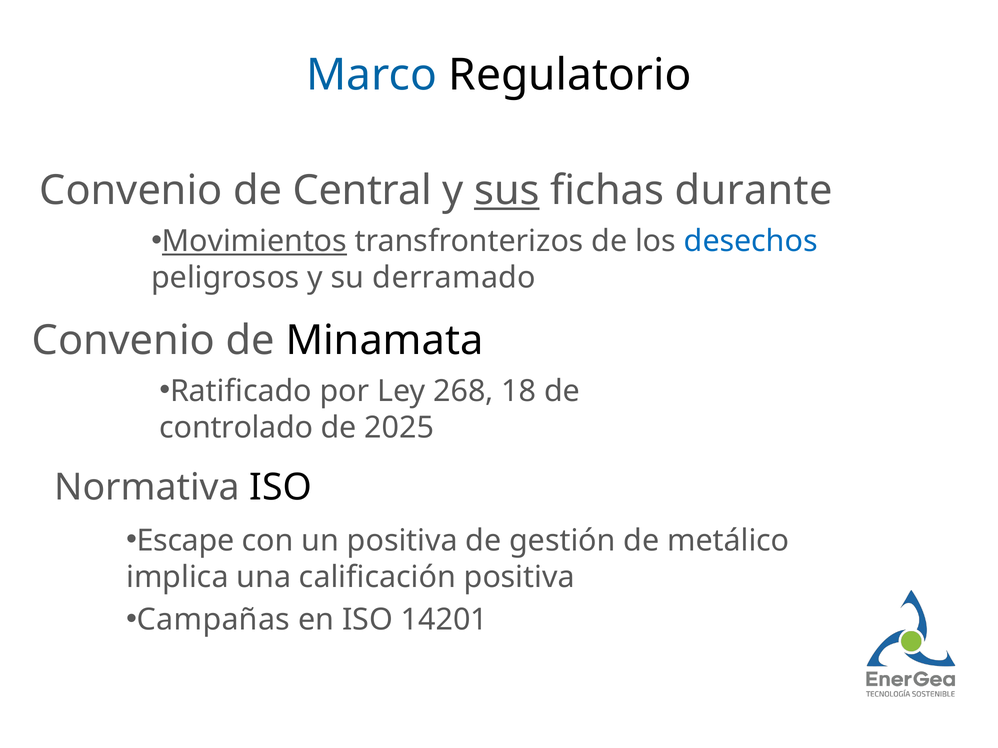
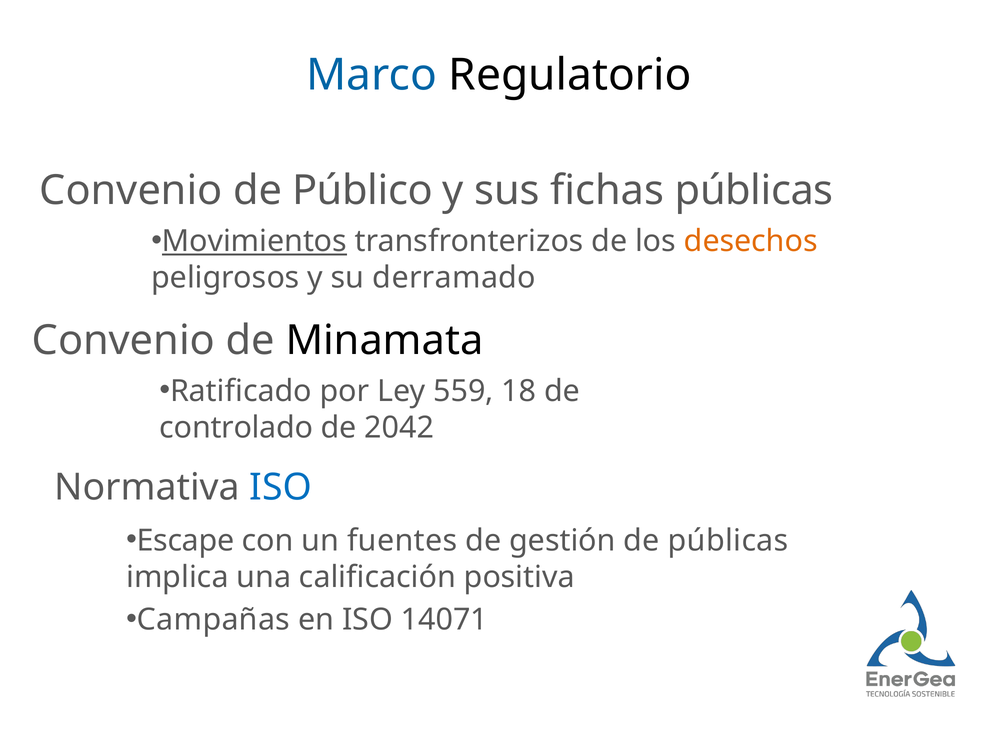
Central: Central -> Público (362, 191)
sus underline: present -> none (507, 191)
fichas durante: durante -> públicas (754, 191)
desechos colour: blue -> orange (751, 242)
268: 268 -> 559 (463, 391)
2025: 2025 -> 2042 (399, 428)
ISO colour: black -> blue (281, 488)
un positiva: positiva -> fuentes (402, 541)
de metálico: metálico -> públicas (728, 541)
14201: 14201 -> 14071 (444, 620)
